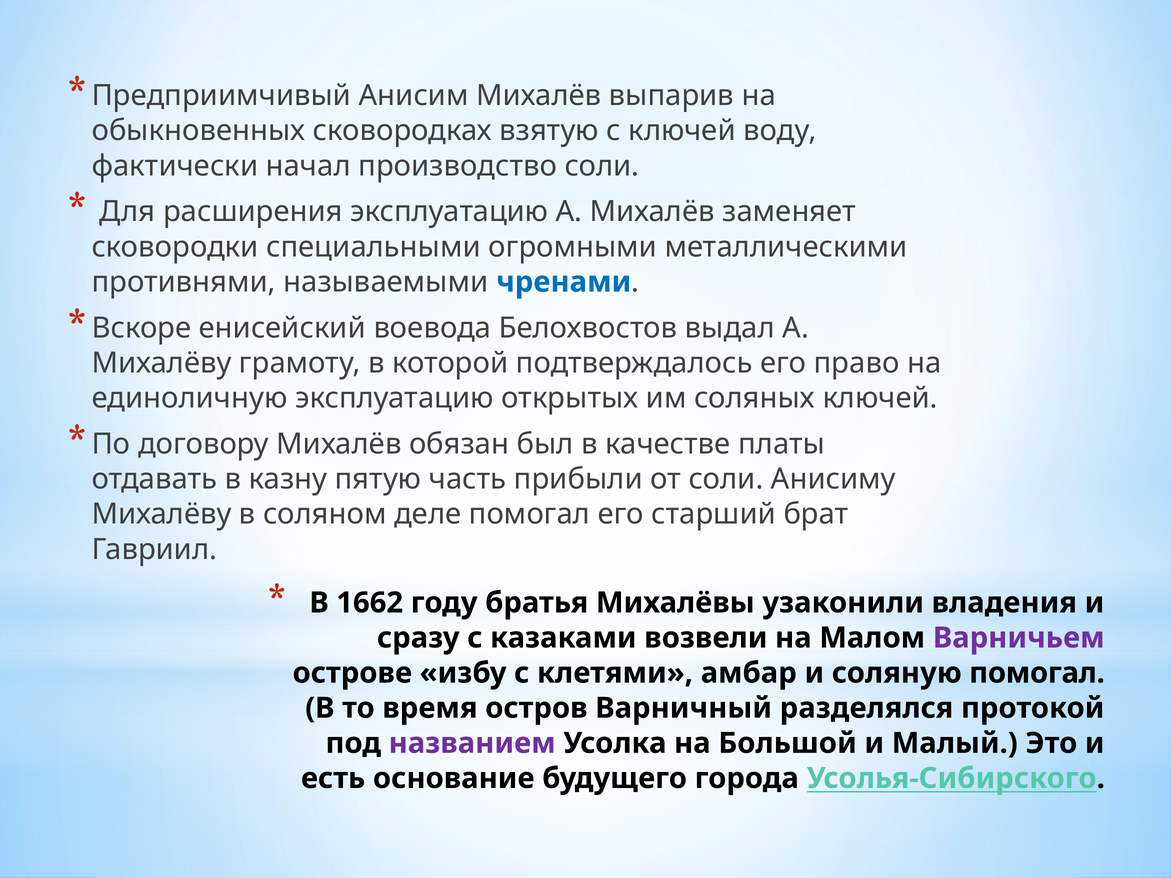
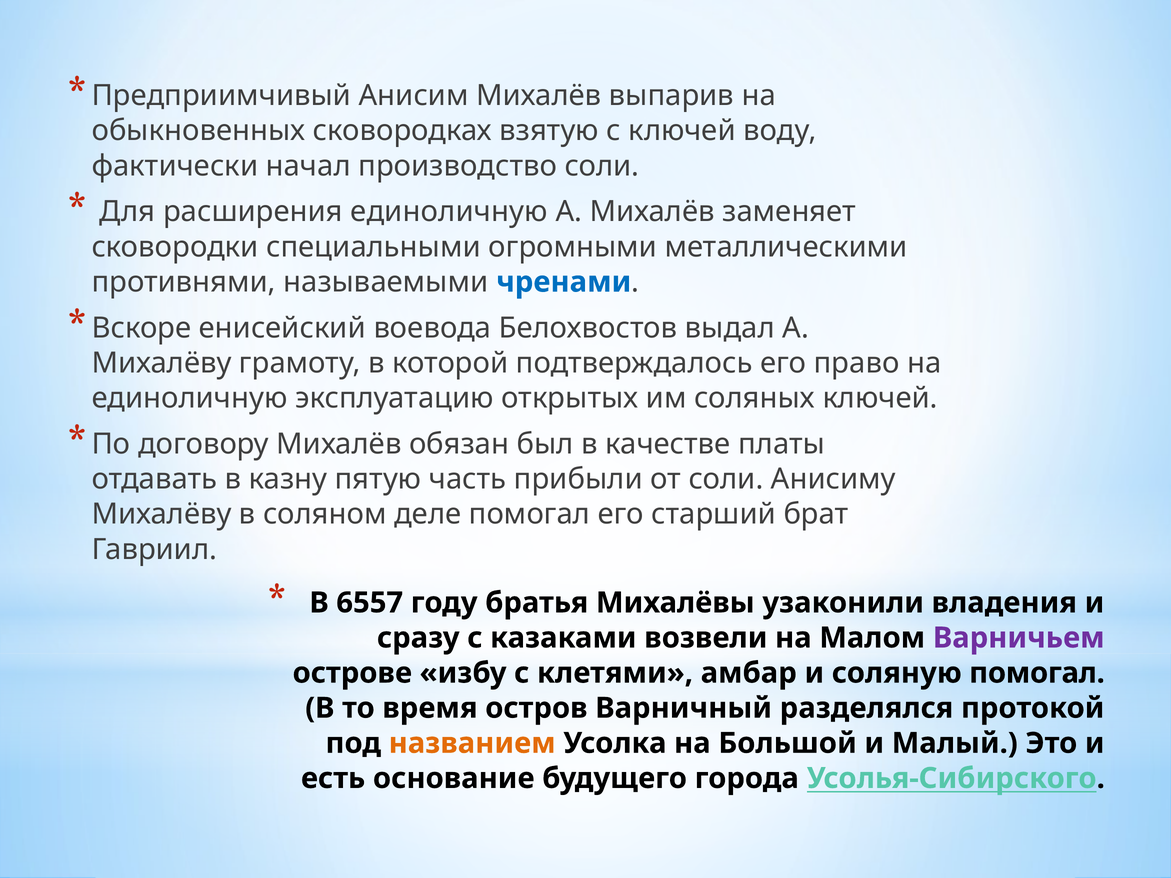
расширения эксплуатацию: эксплуатацию -> единоличную (449, 212)
1662: 1662 -> 6557 (370, 603)
названием colour: purple -> orange (472, 743)
